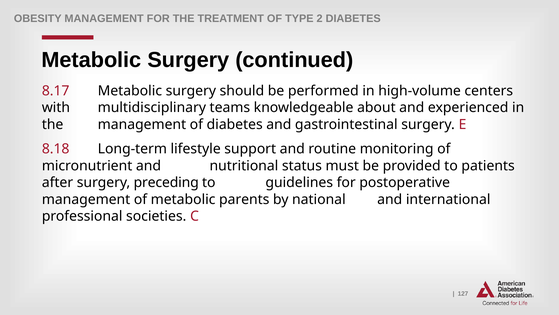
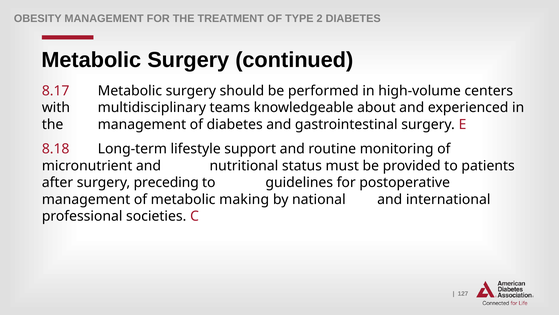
parents: parents -> making (244, 199)
